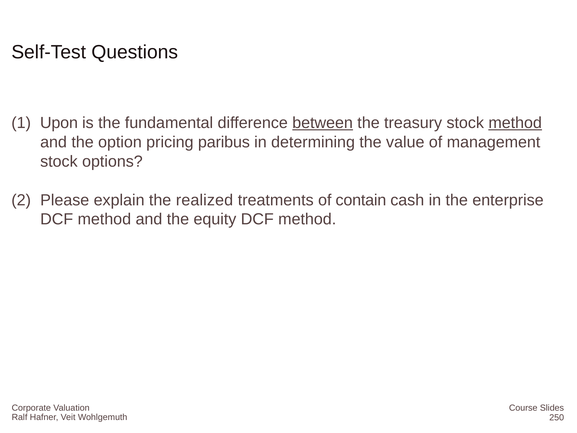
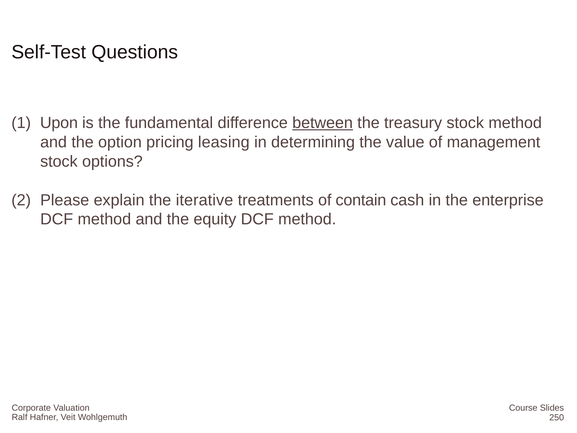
method underline: present -> none (515, 123)
paribus: paribus -> leasing (224, 142)
realized: realized -> iterative (204, 200)
